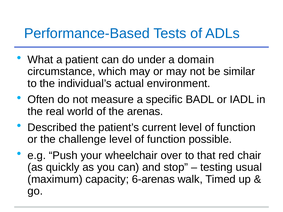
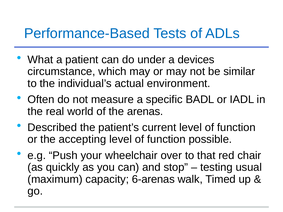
domain: domain -> devices (196, 60)
challenge: challenge -> accepting (82, 140)
